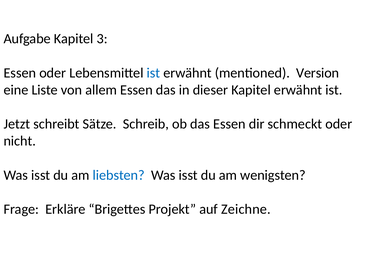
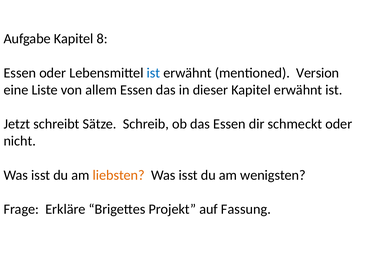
3: 3 -> 8 (102, 39)
liebsten colour: blue -> orange (119, 175)
Zeichne: Zeichne -> Fassung (246, 209)
